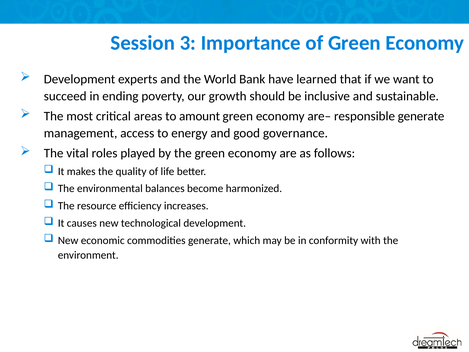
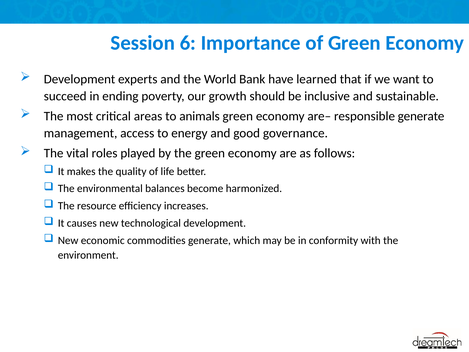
3: 3 -> 6 (188, 43)
amount: amount -> animals (200, 116)
